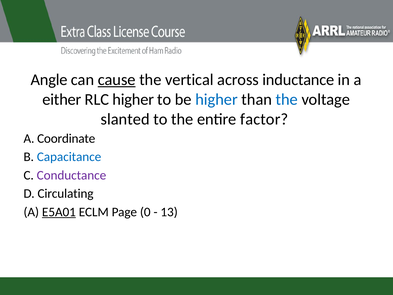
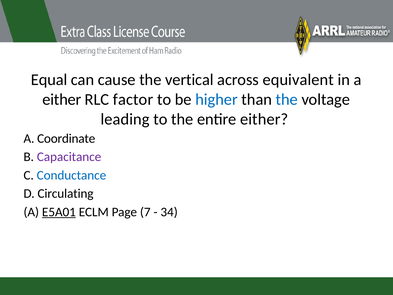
Angle: Angle -> Equal (49, 80)
cause underline: present -> none (117, 80)
inductance: inductance -> equivalent (298, 80)
RLC higher: higher -> factor (133, 99)
slanted: slanted -> leading (125, 119)
entire factor: factor -> either (264, 119)
Capacitance colour: blue -> purple (69, 157)
Conductance colour: purple -> blue (71, 175)
0: 0 -> 7 (145, 212)
13: 13 -> 34 (169, 212)
